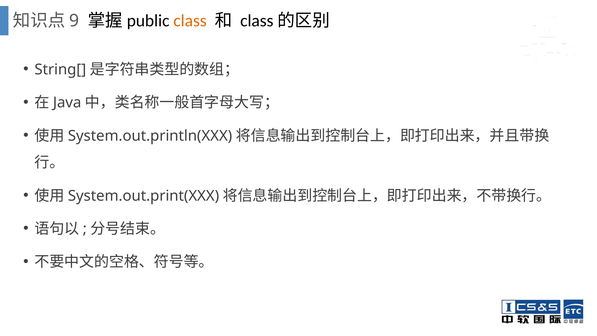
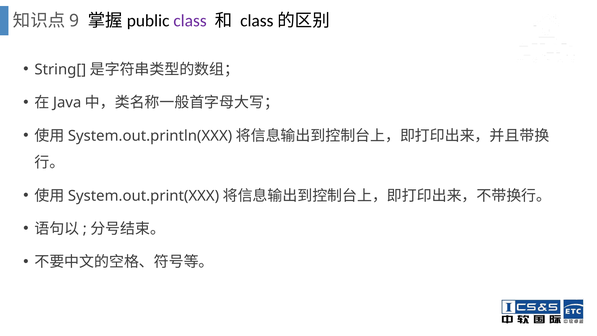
class colour: orange -> purple (190, 21)
